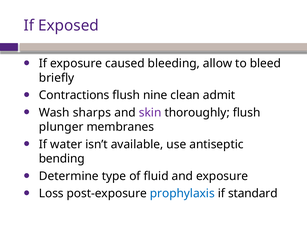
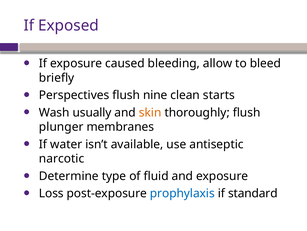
Contractions: Contractions -> Perspectives (74, 95)
admit: admit -> starts (219, 95)
sharps: sharps -> usually (92, 112)
skin colour: purple -> orange (150, 112)
bending: bending -> narcotic (62, 158)
